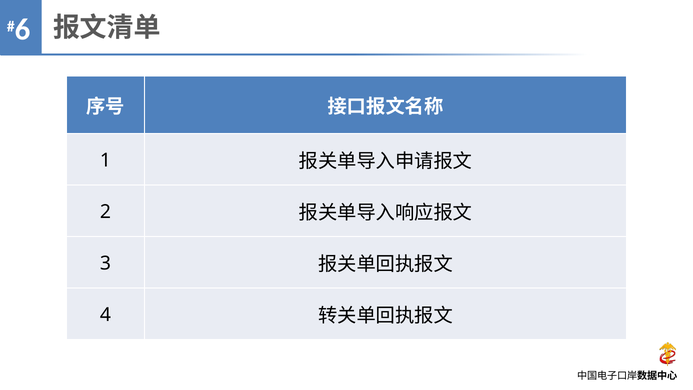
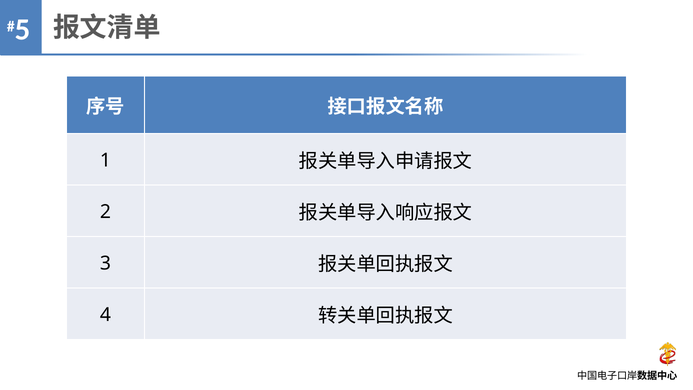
6: 6 -> 5 (22, 30)
